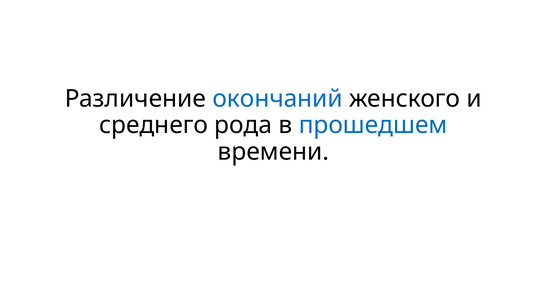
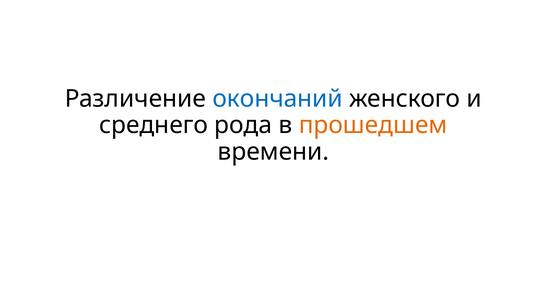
прошедшем colour: blue -> orange (373, 125)
